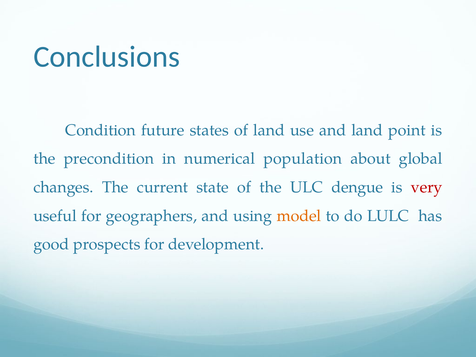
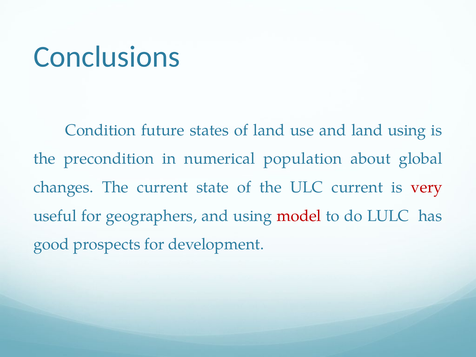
land point: point -> using (407, 130)
ULC dengue: dengue -> current (357, 187)
model colour: orange -> red (299, 216)
